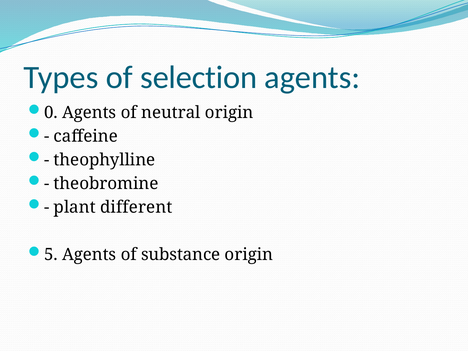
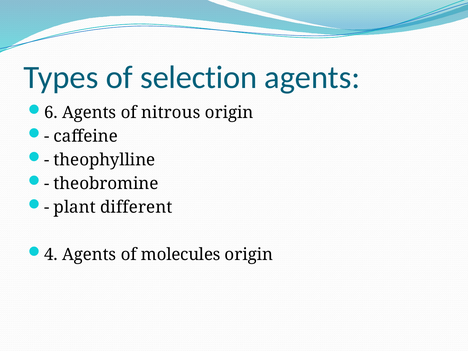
0: 0 -> 6 (51, 113)
neutral: neutral -> nitrous (171, 113)
5: 5 -> 4 (51, 255)
substance: substance -> molecules (181, 255)
